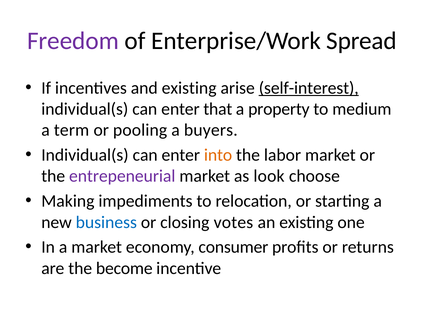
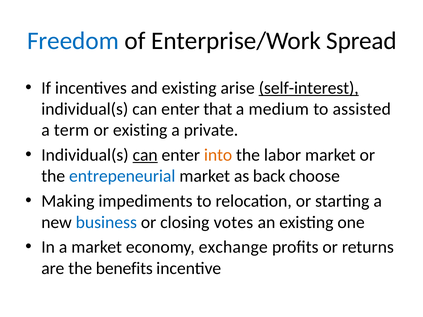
Freedom colour: purple -> blue (73, 41)
property: property -> medium (279, 109)
medium: medium -> assisted (362, 109)
or pooling: pooling -> existing (140, 130)
buyers: buyers -> private (211, 130)
can underline: none -> present (145, 155)
entrepeneurial colour: purple -> blue (122, 176)
look: look -> back (269, 176)
consumer: consumer -> exchange (233, 247)
become: become -> benefits (124, 268)
